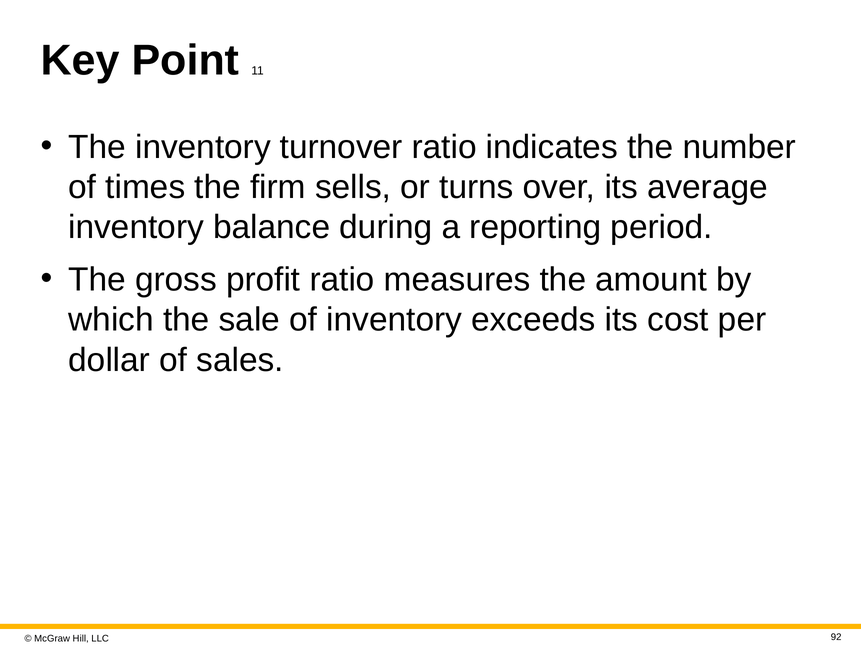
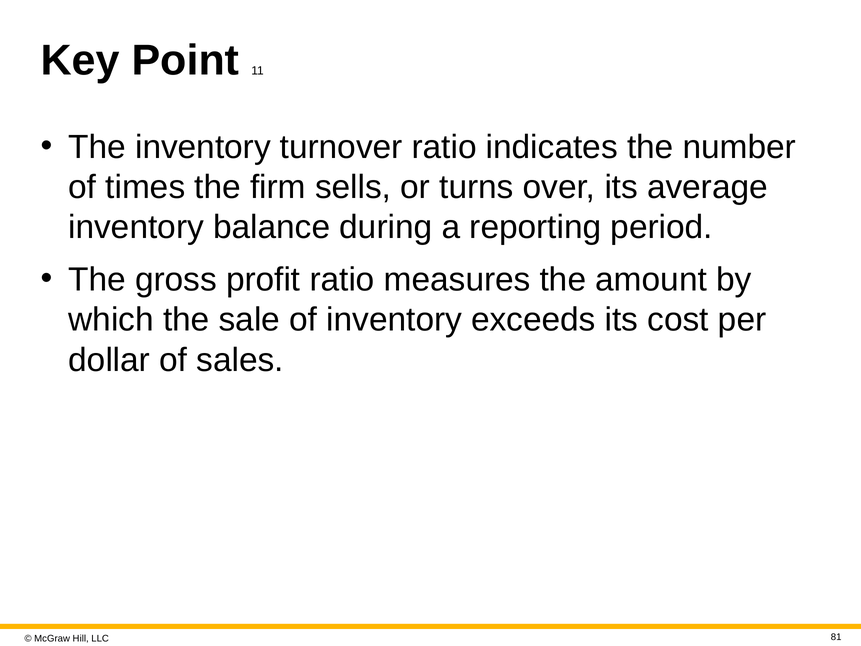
92: 92 -> 81 (836, 637)
